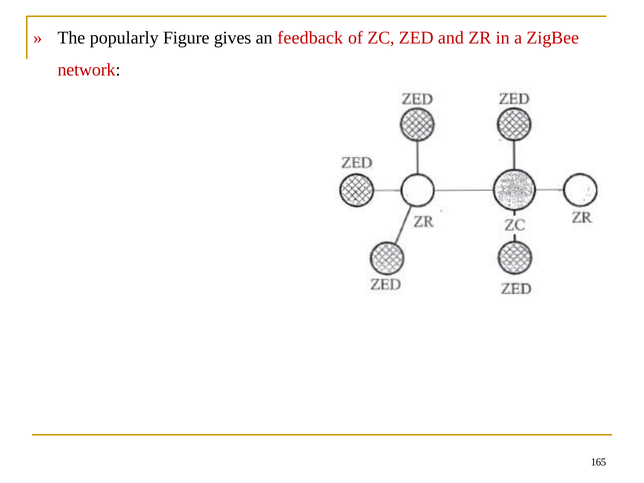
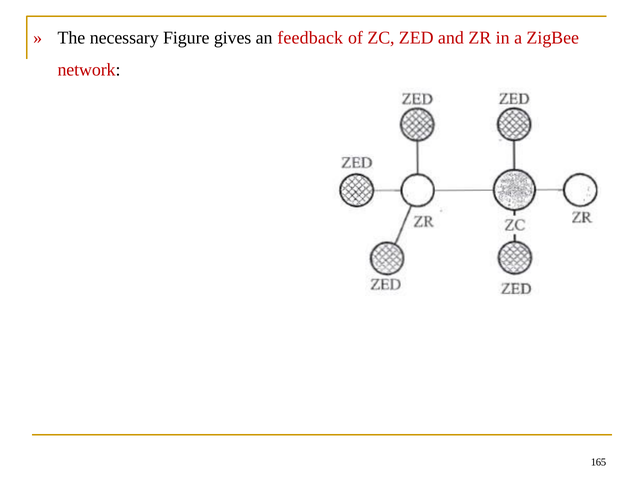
popularly: popularly -> necessary (124, 38)
